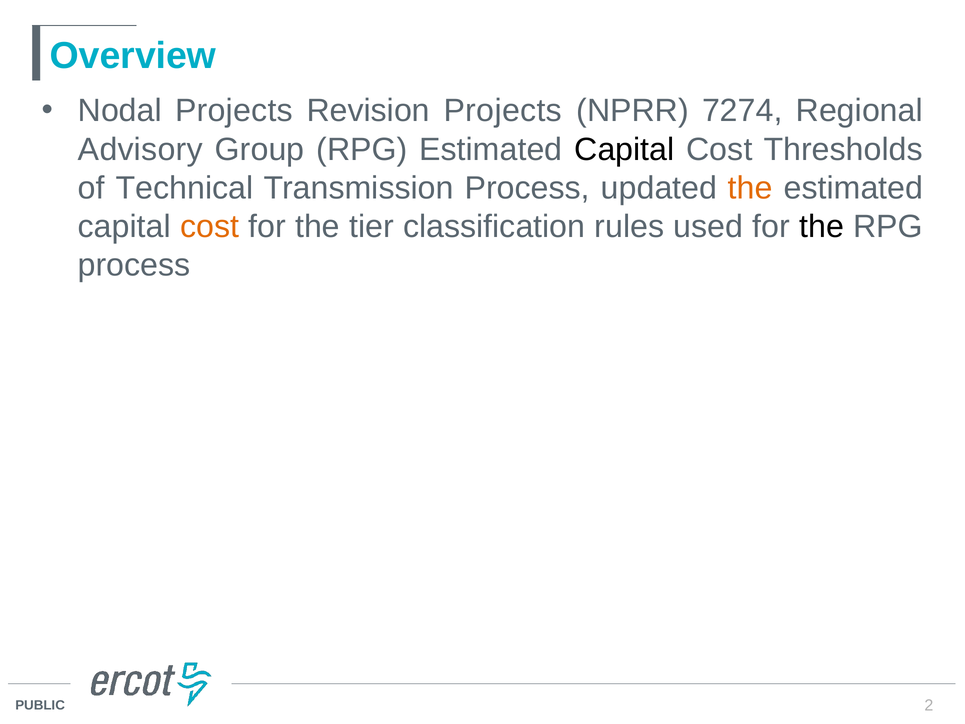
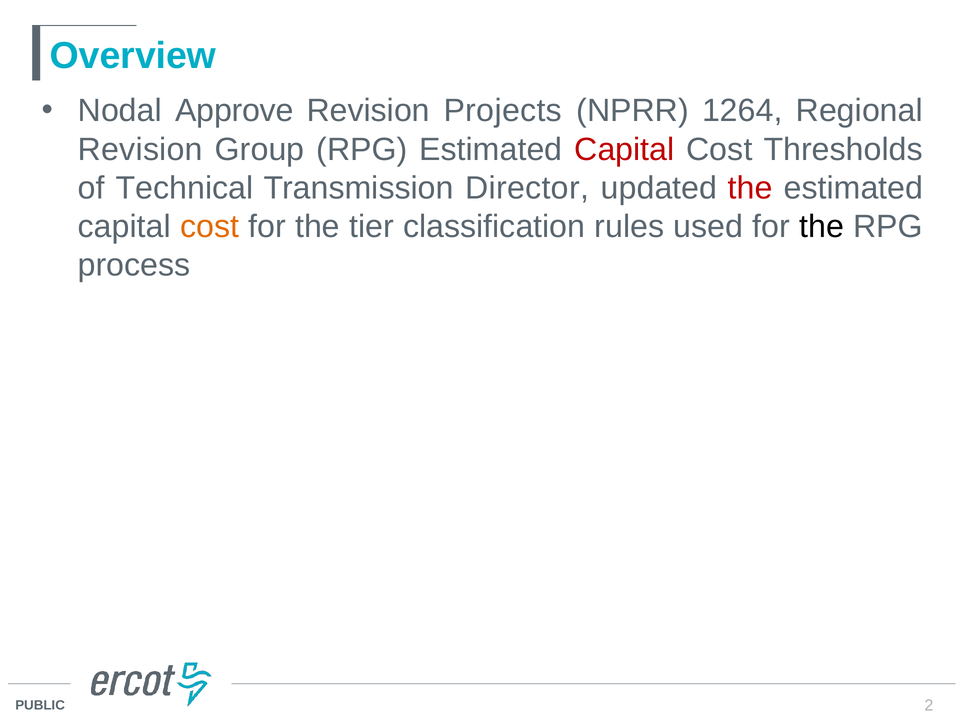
Nodal Projects: Projects -> Approve (234, 111)
7274: 7274 -> 1264 (742, 111)
Advisory: Advisory -> Revision (140, 149)
Capital colour: black -> red (624, 149)
Transmission Process: Process -> Director (527, 188)
the colour: orange -> red (750, 188)
